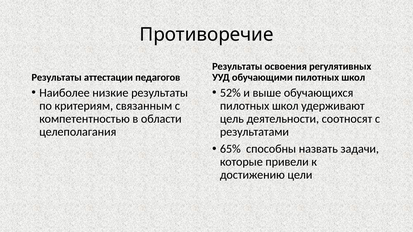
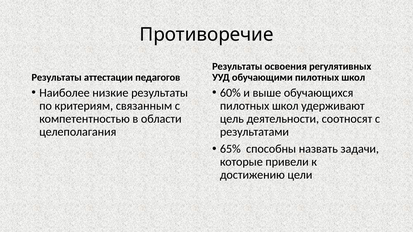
52%: 52% -> 60% (230, 93)
